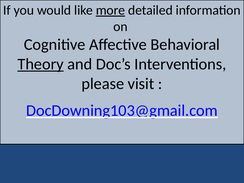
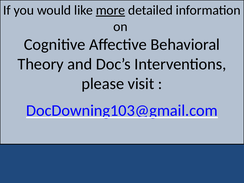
Theory underline: present -> none (41, 64)
